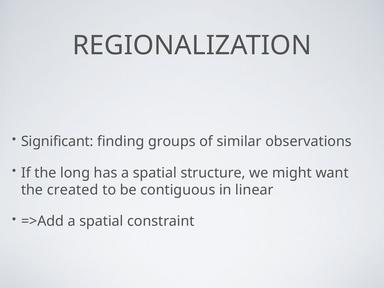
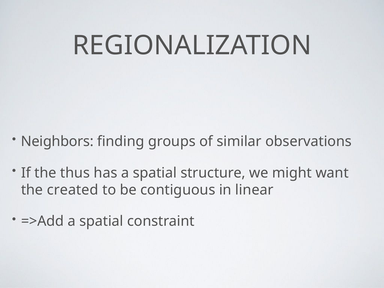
Significant: Significant -> Neighbors (57, 141)
long: long -> thus (75, 173)
